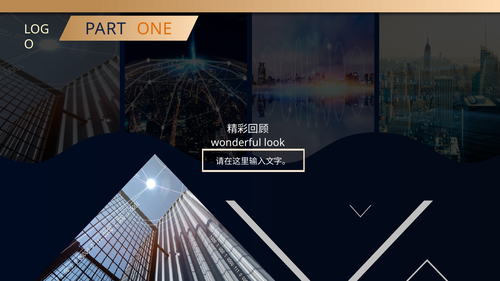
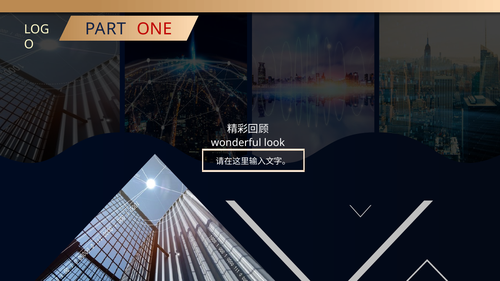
ONE colour: orange -> red (154, 29)
